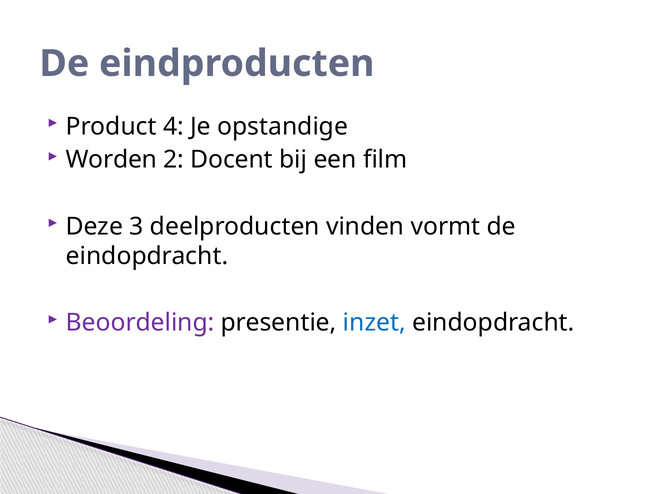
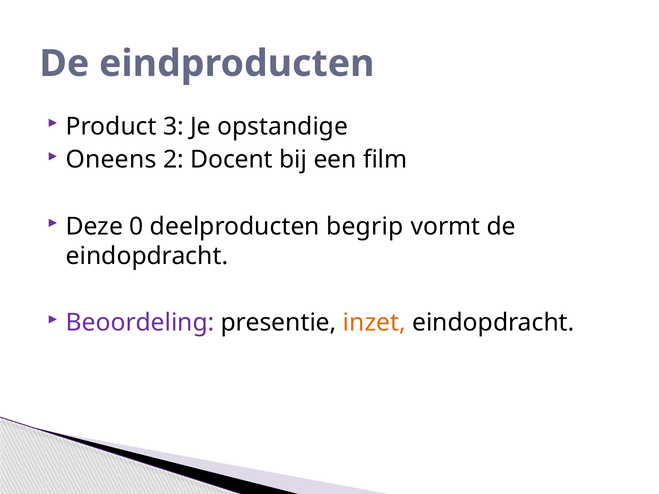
4: 4 -> 3 (173, 127)
Worden: Worden -> Oneens (111, 160)
3: 3 -> 0 (137, 227)
vinden: vinden -> begrip (365, 227)
inzet colour: blue -> orange (374, 323)
